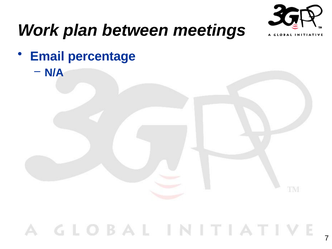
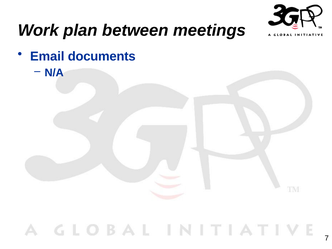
percentage: percentage -> documents (102, 56)
